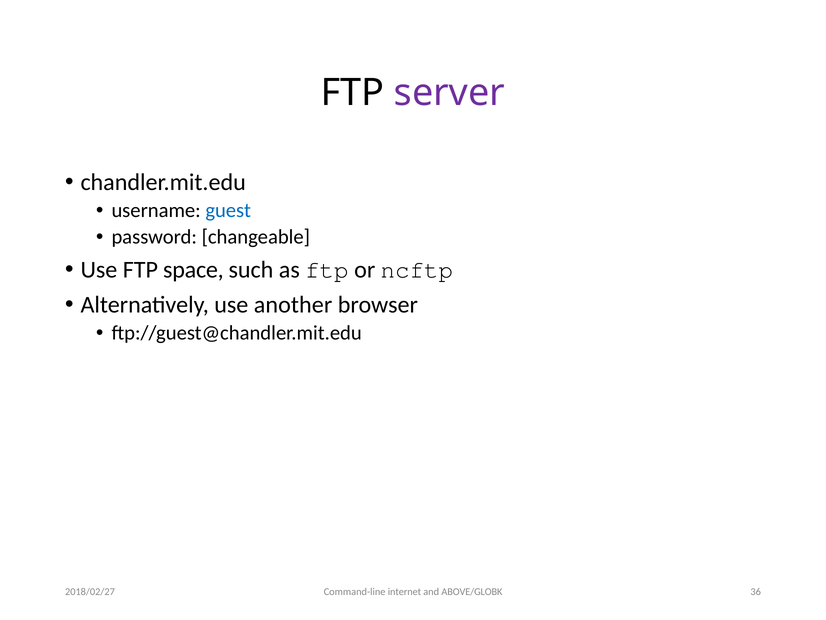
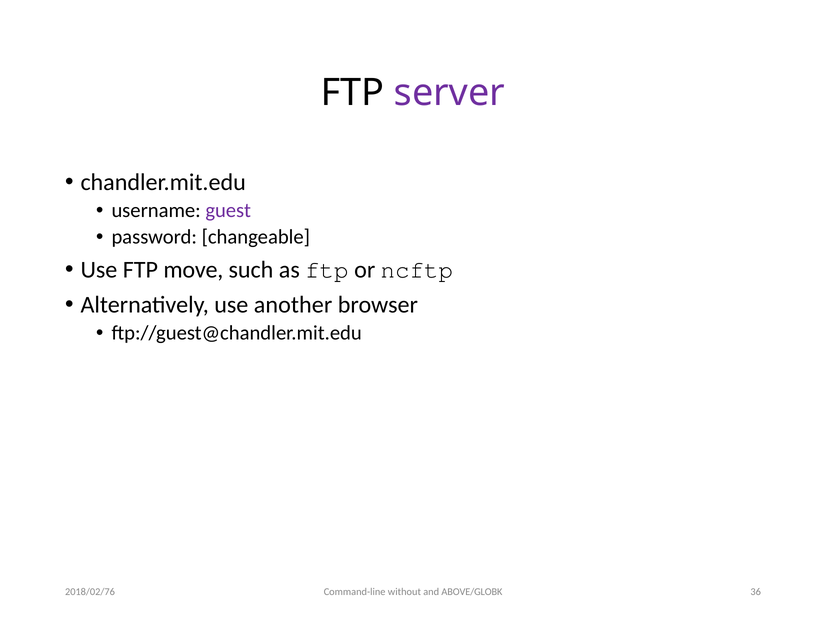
guest colour: blue -> purple (228, 210)
space: space -> move (193, 270)
internet: internet -> without (404, 591)
2018/02/27: 2018/02/27 -> 2018/02/76 (90, 591)
